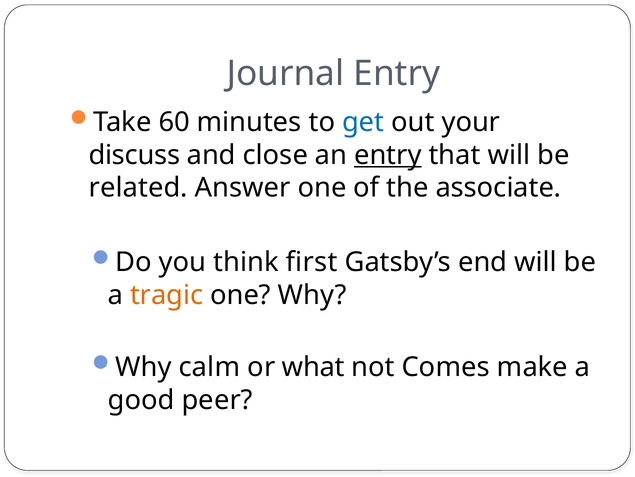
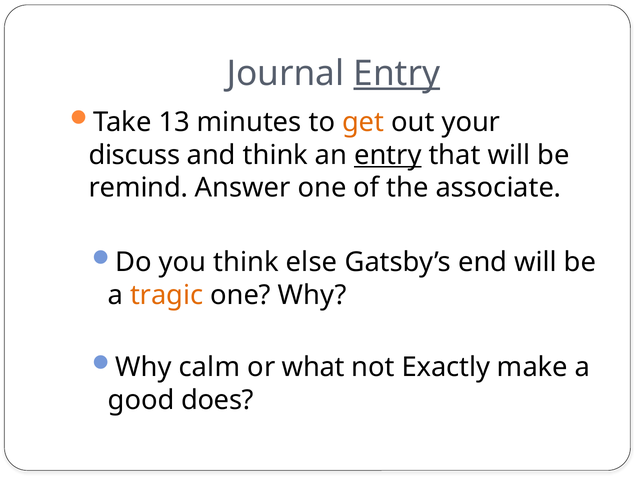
Entry underline: none -> present (397, 73)
60: 60 -> 13 (174, 122)
get colour: blue -> orange (363, 122)
and close: close -> think (275, 155)
related: related -> remind (138, 188)
first: first -> else (312, 262)
Comes: Comes -> Exactly (446, 367)
peer: peer -> does (217, 400)
